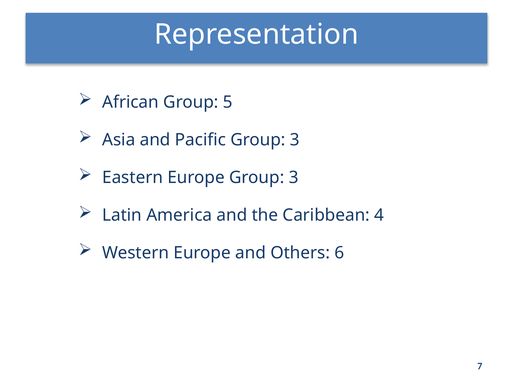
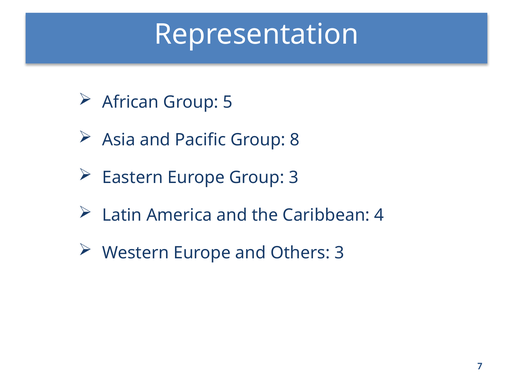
Pacific Group 3: 3 -> 8 (295, 140)
Others 6: 6 -> 3 (339, 253)
